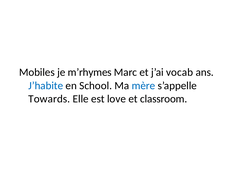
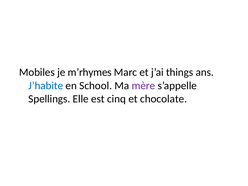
vocab: vocab -> things (180, 72)
mère colour: blue -> purple (143, 86)
Towards: Towards -> Spellings (49, 99)
love: love -> cinq (116, 99)
classroom: classroom -> chocolate (164, 99)
